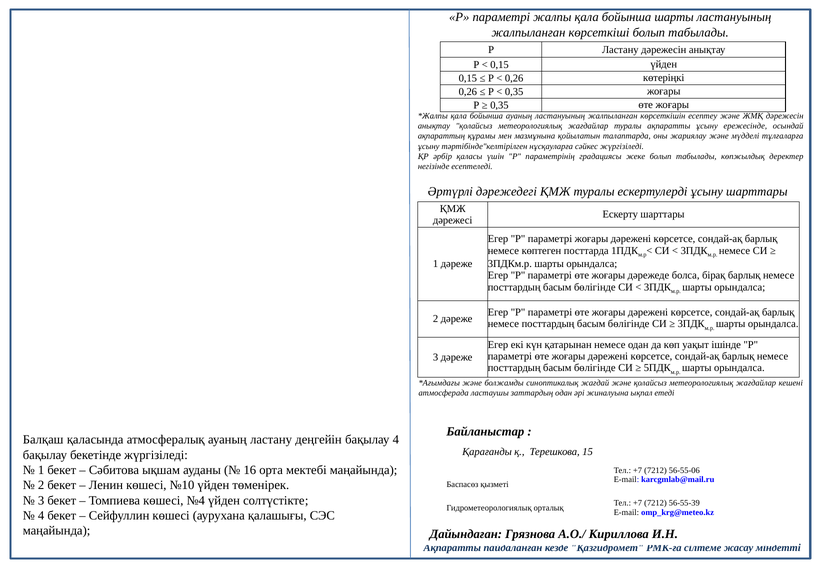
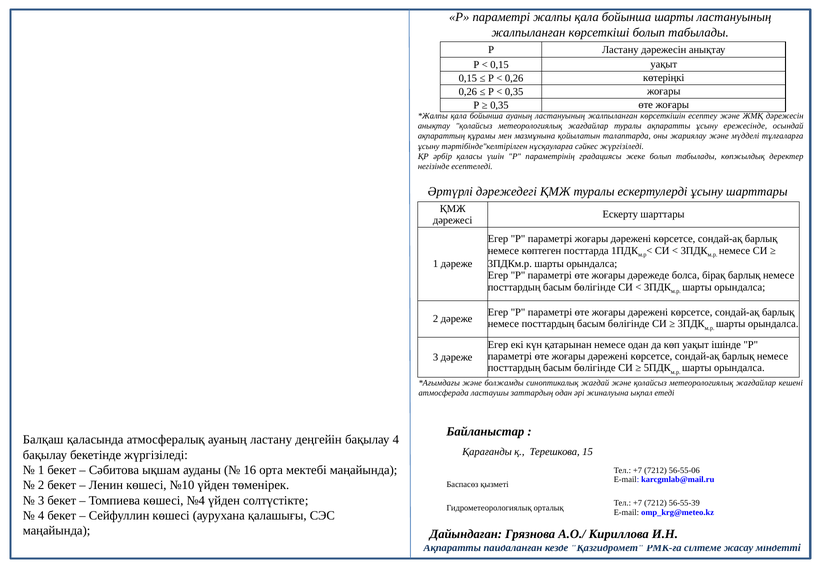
0,15 үйден: үйден -> уақыт (664, 64)
